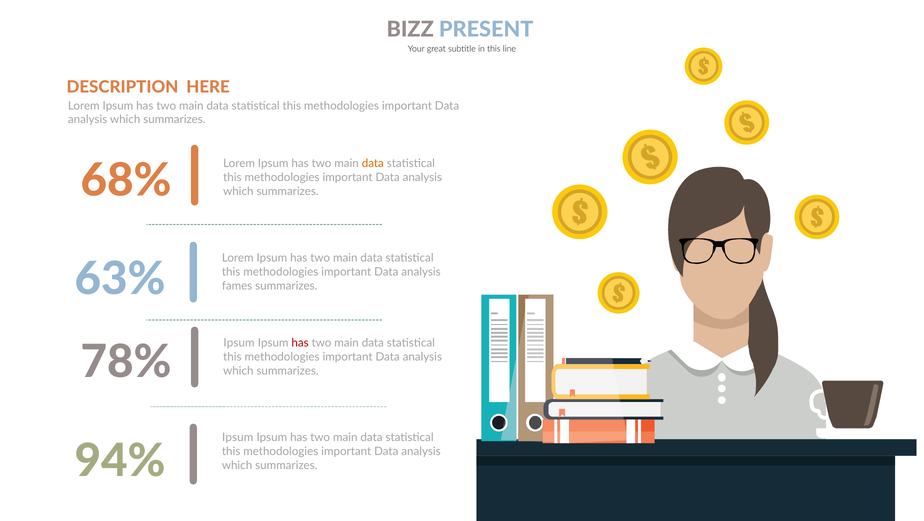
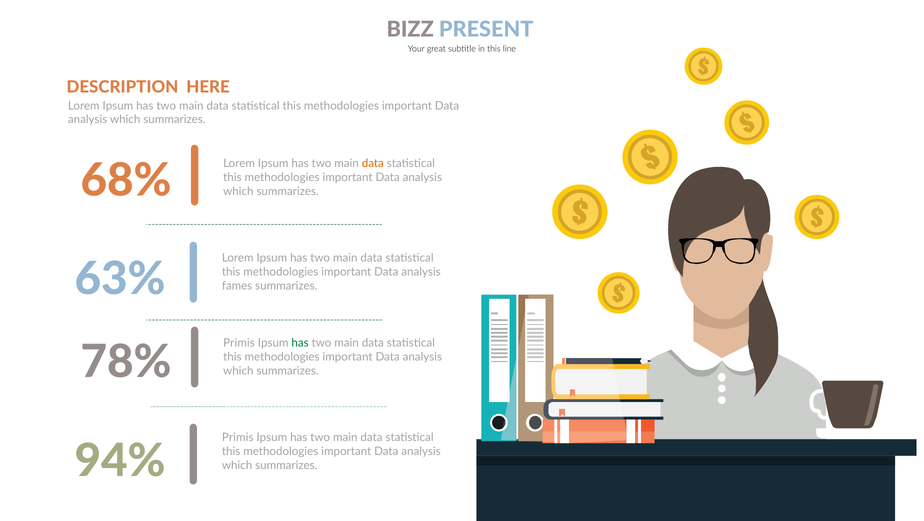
Ipsum: Ipsum -> Primis (239, 343)
has colour: red -> green (300, 343)
Ipsum: Ipsum -> Primis (238, 438)
